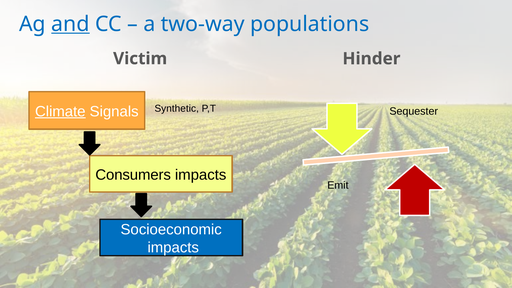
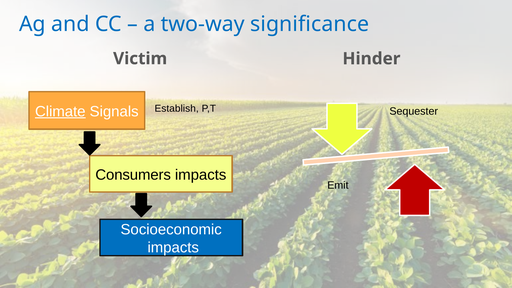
and underline: present -> none (70, 24)
populations: populations -> significance (310, 24)
Synthetic: Synthetic -> Establish (177, 108)
